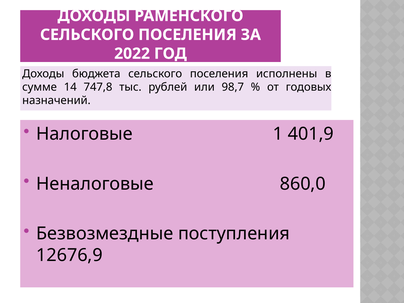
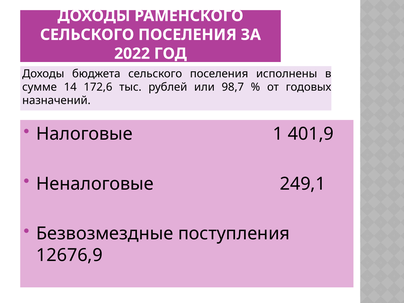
747,8: 747,8 -> 172,6 (98, 87)
860,0: 860,0 -> 249,1 (303, 184)
